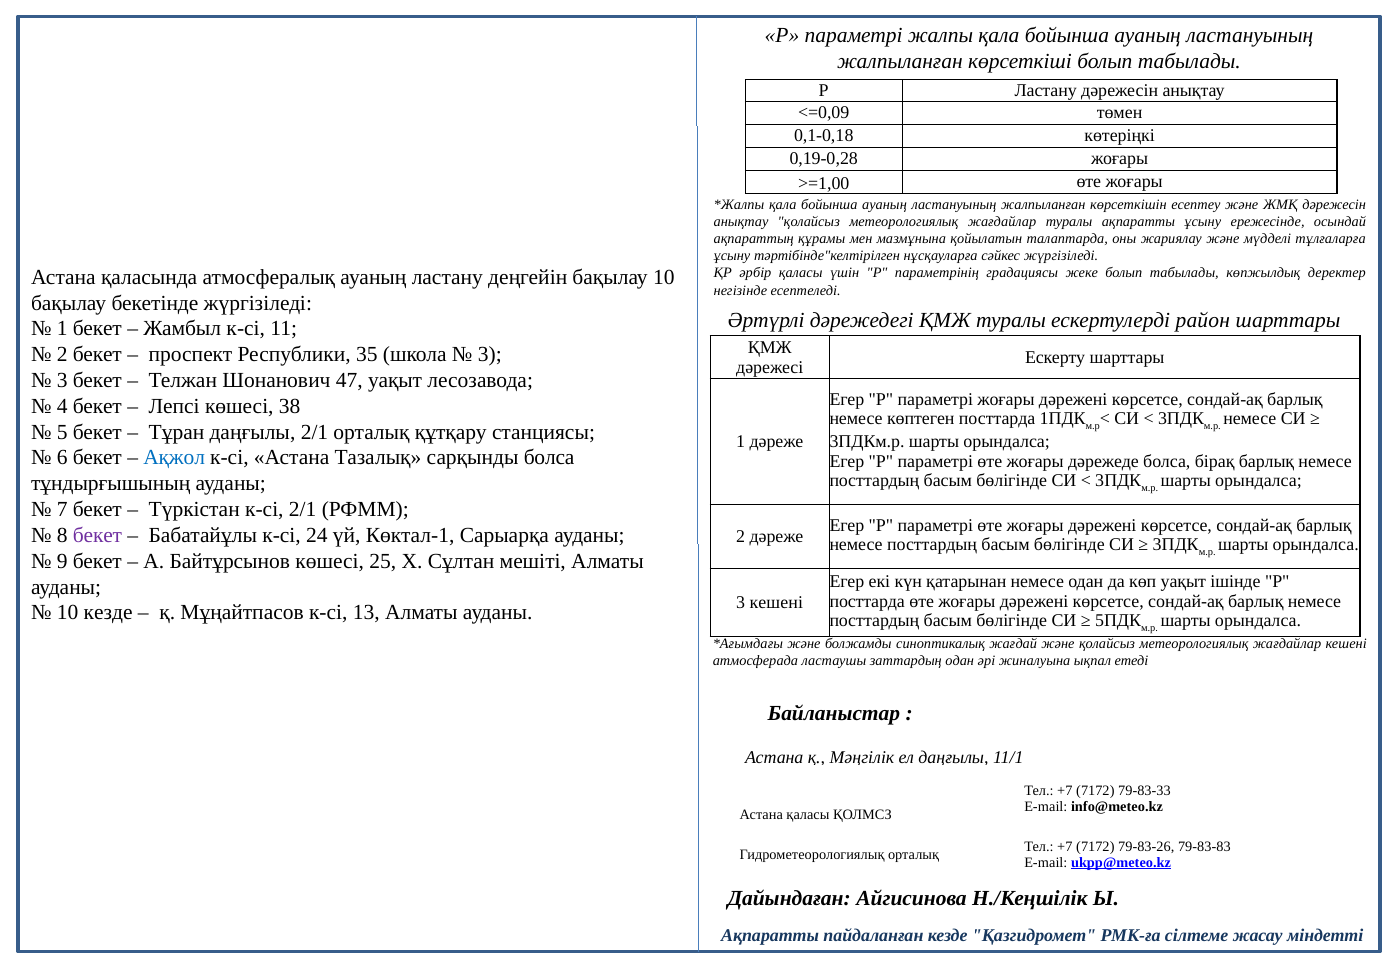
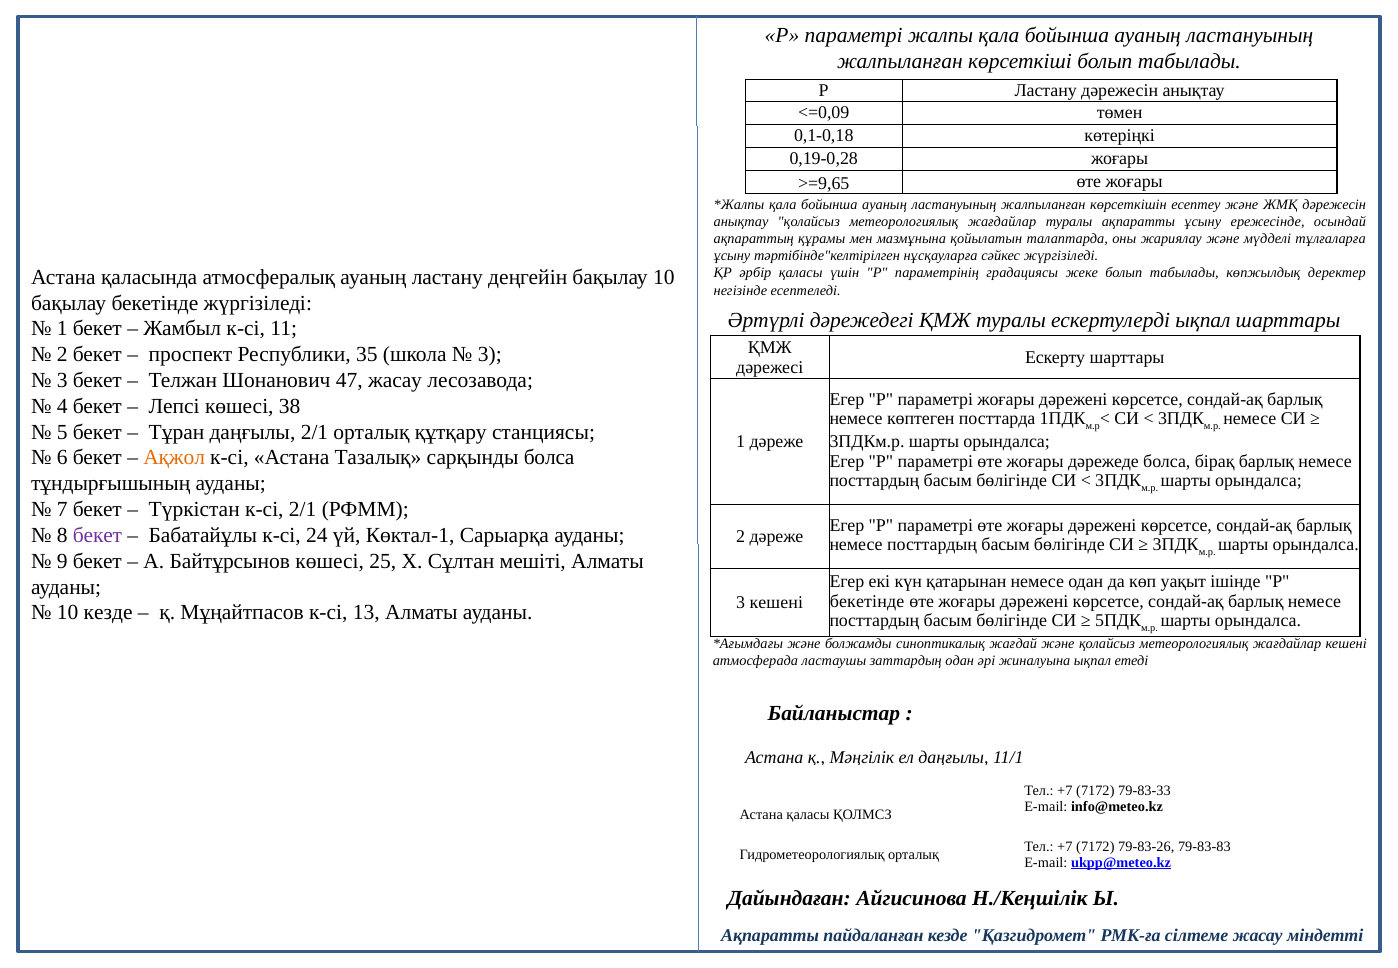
>=1,00: >=1,00 -> >=9,65 (824, 183)
ескертулерді район: район -> ықпал (1203, 321)
47 уақыт: уақыт -> жасау (395, 380)
Ақжол colour: blue -> orange (174, 458)
посттарда: посттарда -> бекетінде (867, 601)
